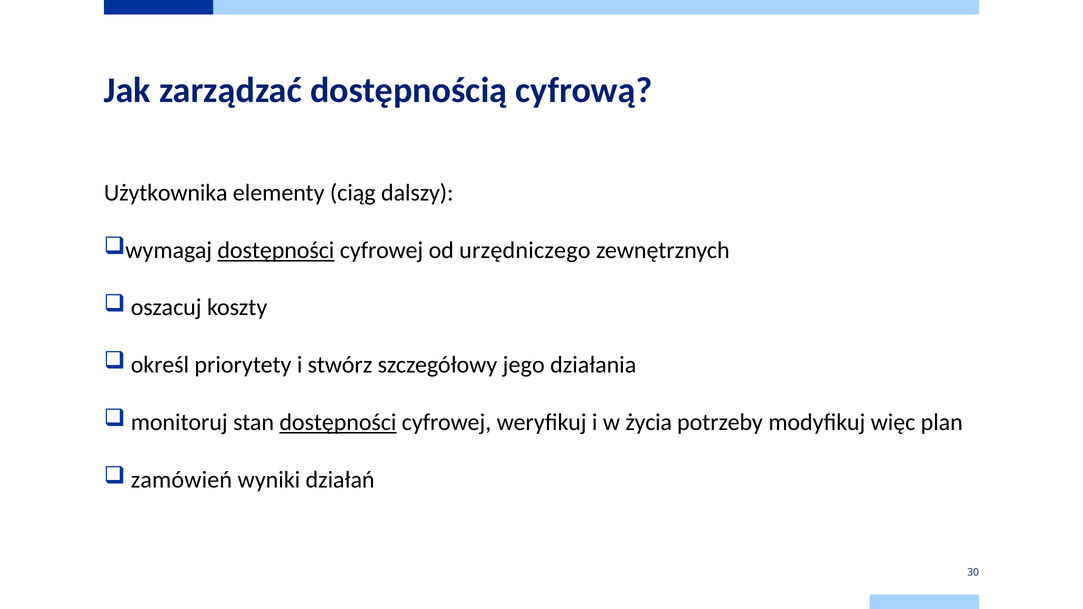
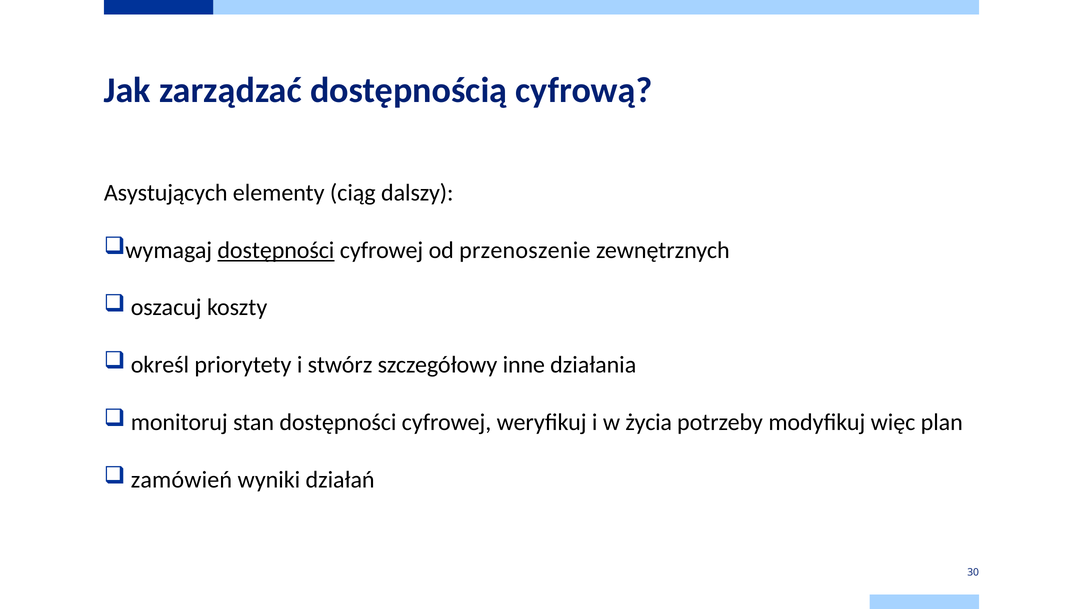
Użytkownika: Użytkownika -> Asystujących (166, 193)
urzędniczego: urzędniczego -> przenoszenie (525, 250)
jego: jego -> inne (524, 365)
dostępności underline: present -> none (338, 422)
